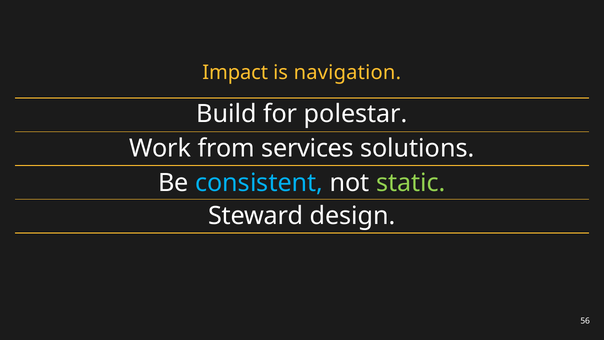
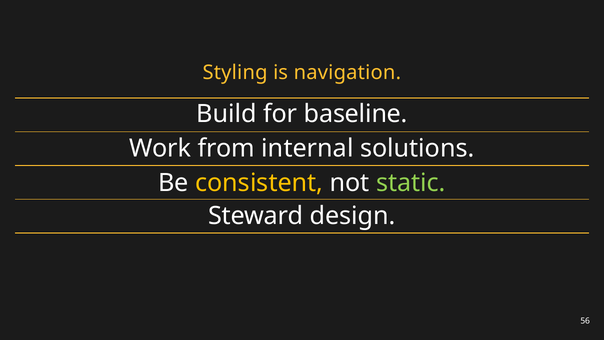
Impact: Impact -> Styling (235, 73)
polestar: polestar -> baseline (356, 114)
services: services -> internal (307, 148)
consistent colour: light blue -> yellow (259, 183)
